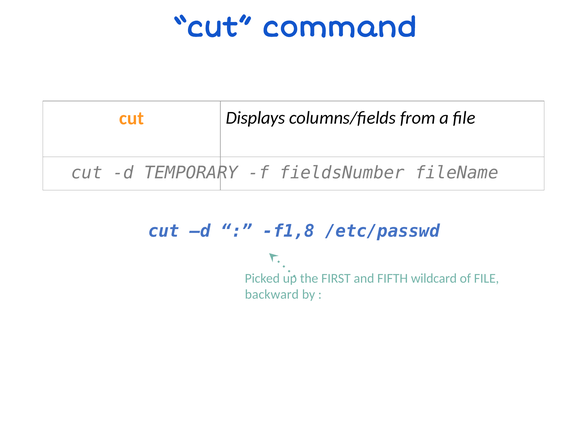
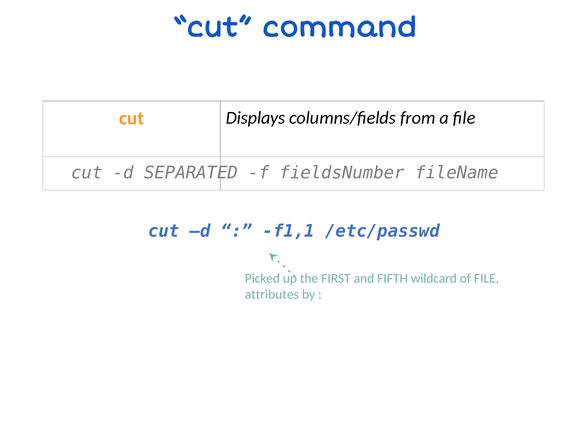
TEMPORARY: TEMPORARY -> SEPARATED (191, 173)
f1,8: f1,8 -> f1,1 (289, 231)
backward: backward -> attributes (272, 294)
